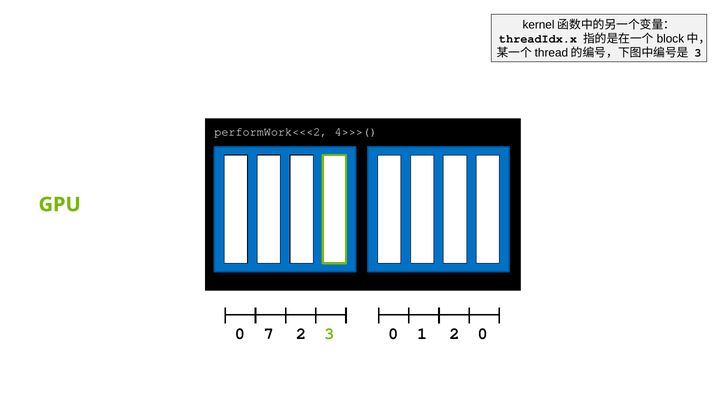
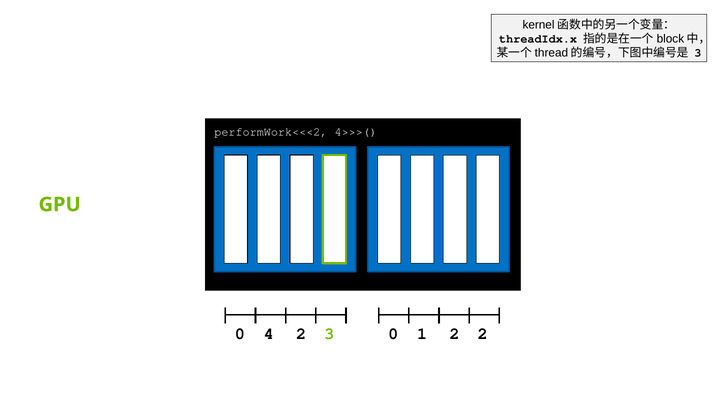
7: 7 -> 4 (269, 333)
2 0: 0 -> 2 (483, 333)
